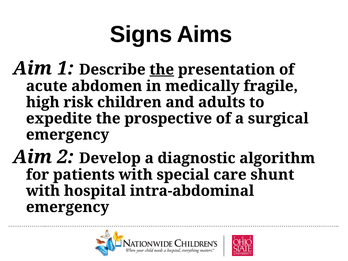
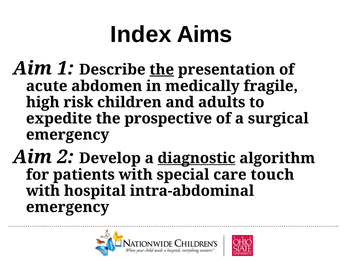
Signs: Signs -> Index (141, 34)
diagnostic underline: none -> present (197, 158)
shunt: shunt -> touch (272, 175)
